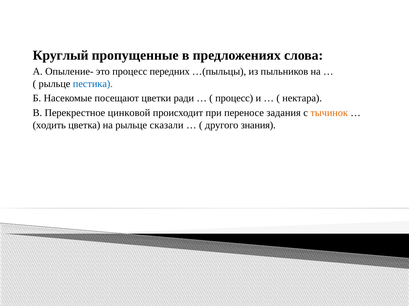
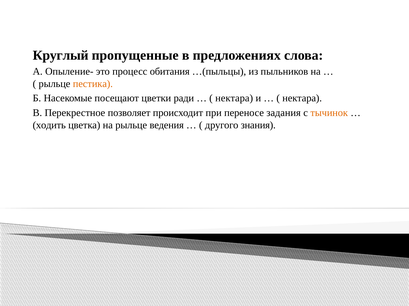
передних: передних -> обитания (170, 72)
пестика colour: blue -> orange (93, 84)
процесс: процесс -> нектара (234, 98)
цинковой: цинковой -> позволяет (129, 113)
сказали: сказали -> ведения (167, 125)
